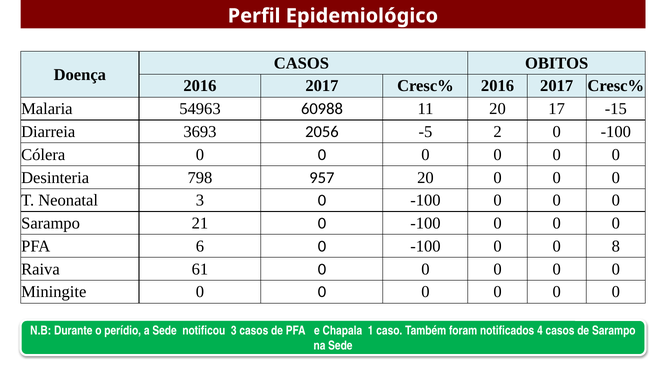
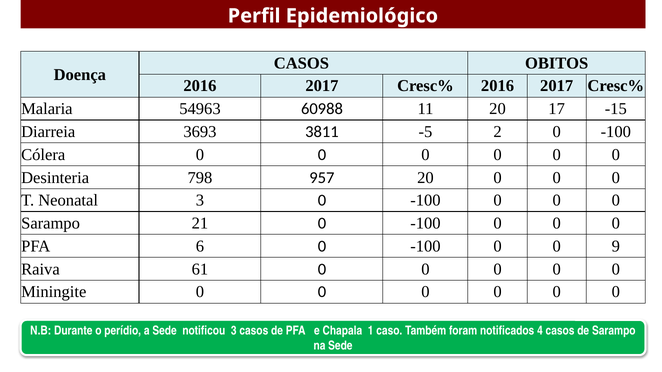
2056: 2056 -> 3811 (322, 132)
8: 8 -> 9 (616, 246)
